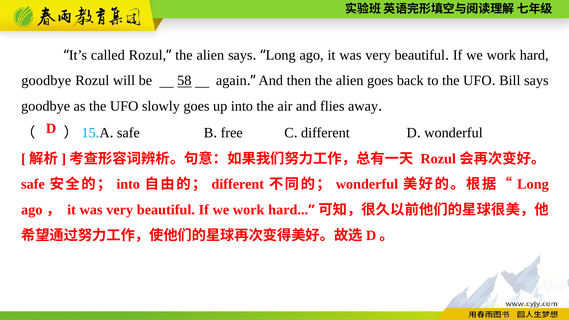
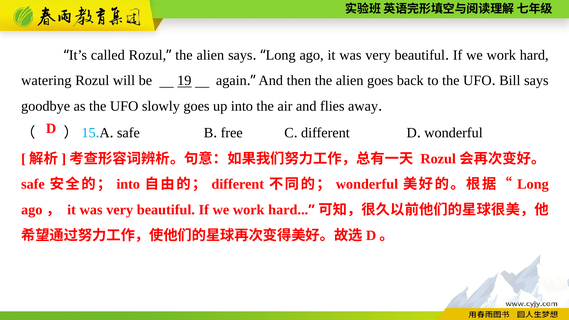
goodbye: goodbye -> watering (46, 81)
58: 58 -> 19 (184, 81)
